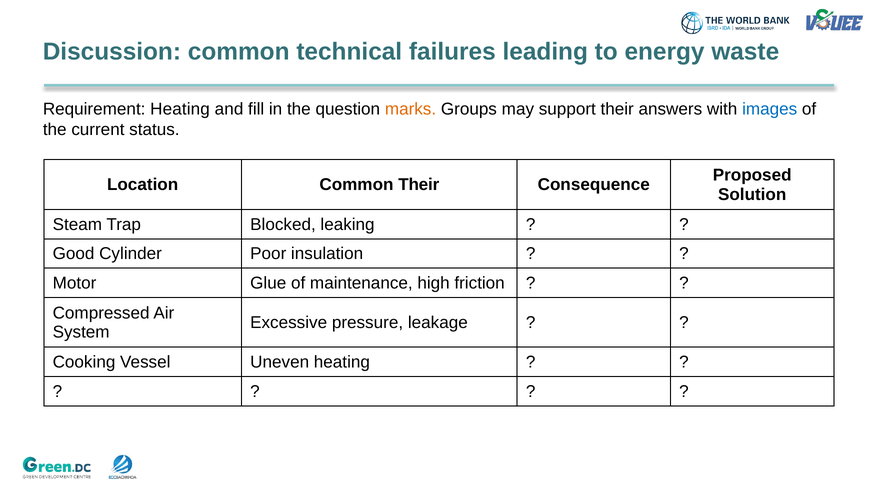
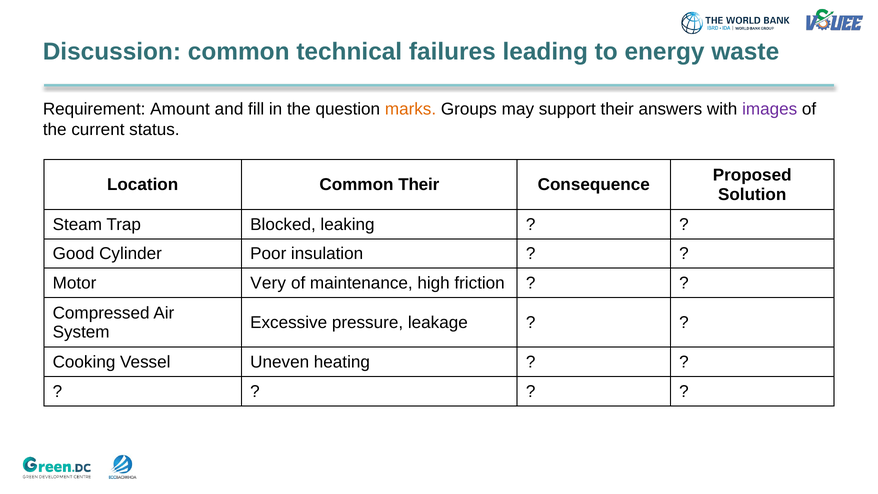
Requirement Heating: Heating -> Amount (180, 109)
images colour: blue -> purple (770, 109)
Glue: Glue -> Very (268, 283)
